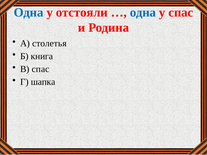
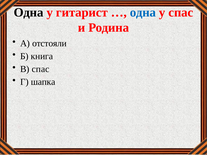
Одна colour: blue -> black (29, 12)
отстояли: отстояли -> гитарист (82, 12)
столетья: столетья -> отстояли (49, 43)
